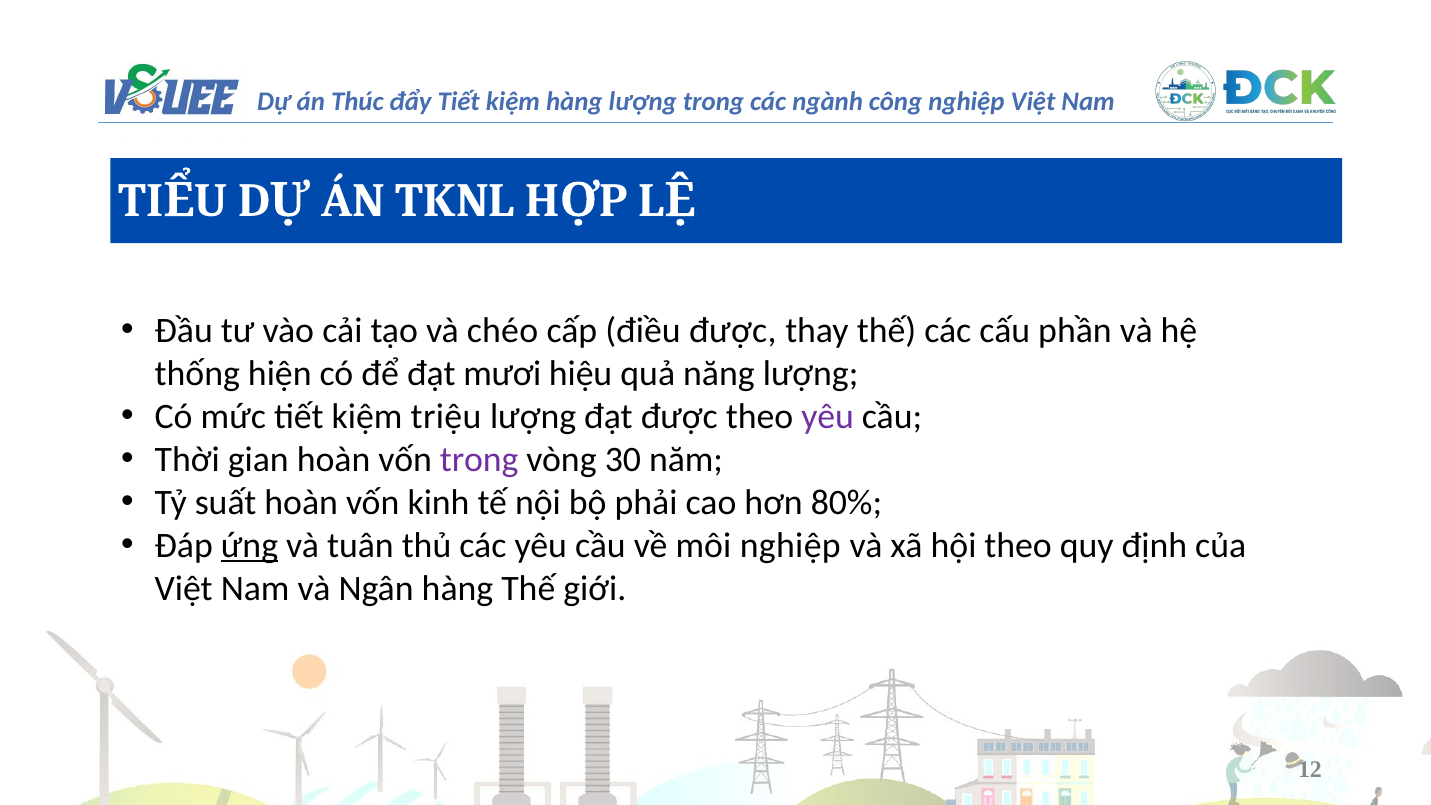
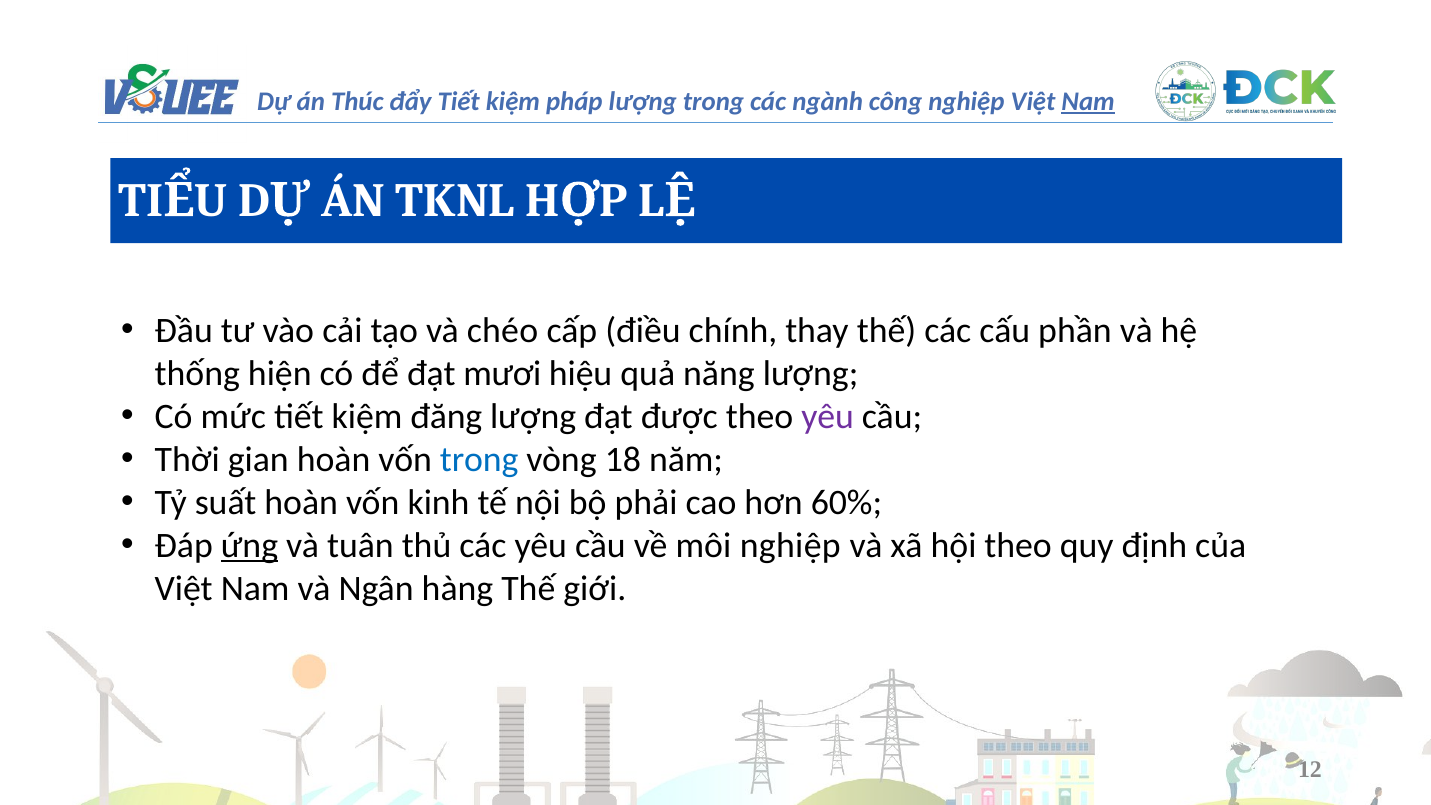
kiệm hàng: hàng -> pháp (574, 102)
Nam underline: none -> present (1088, 102)
điều được: được -> chính (733, 331)
triệu: triệu -> đăng (446, 417)
trong colour: purple -> blue (479, 460)
30: 30 -> 18 (623, 460)
80%: 80% -> 60% (846, 503)
